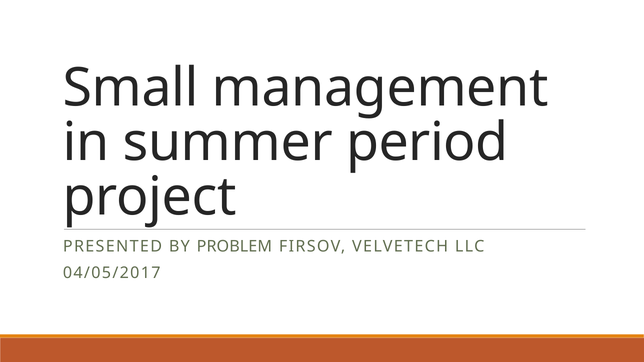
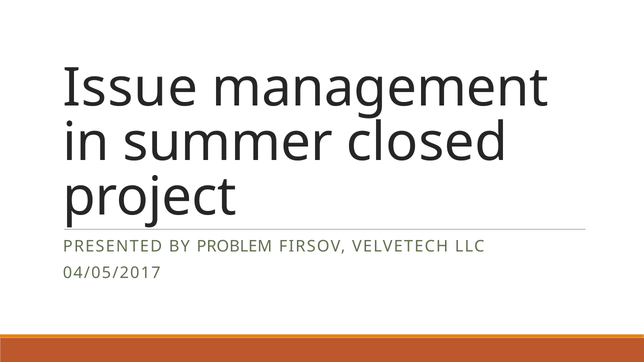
Small: Small -> Issue (130, 88)
period: period -> closed (427, 143)
